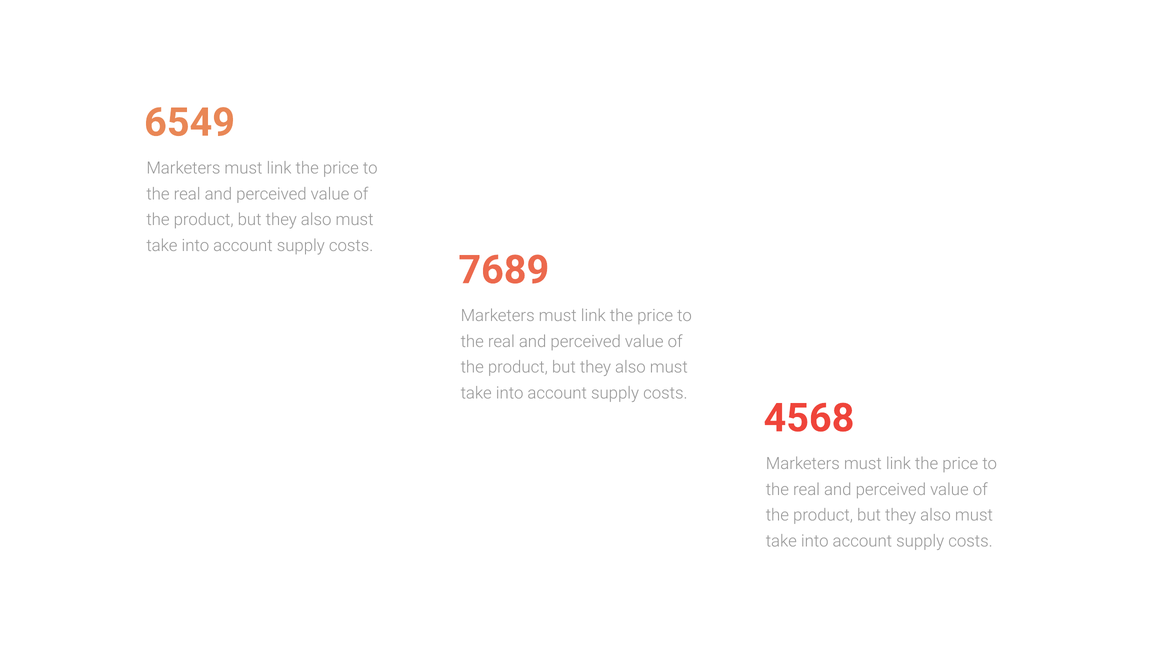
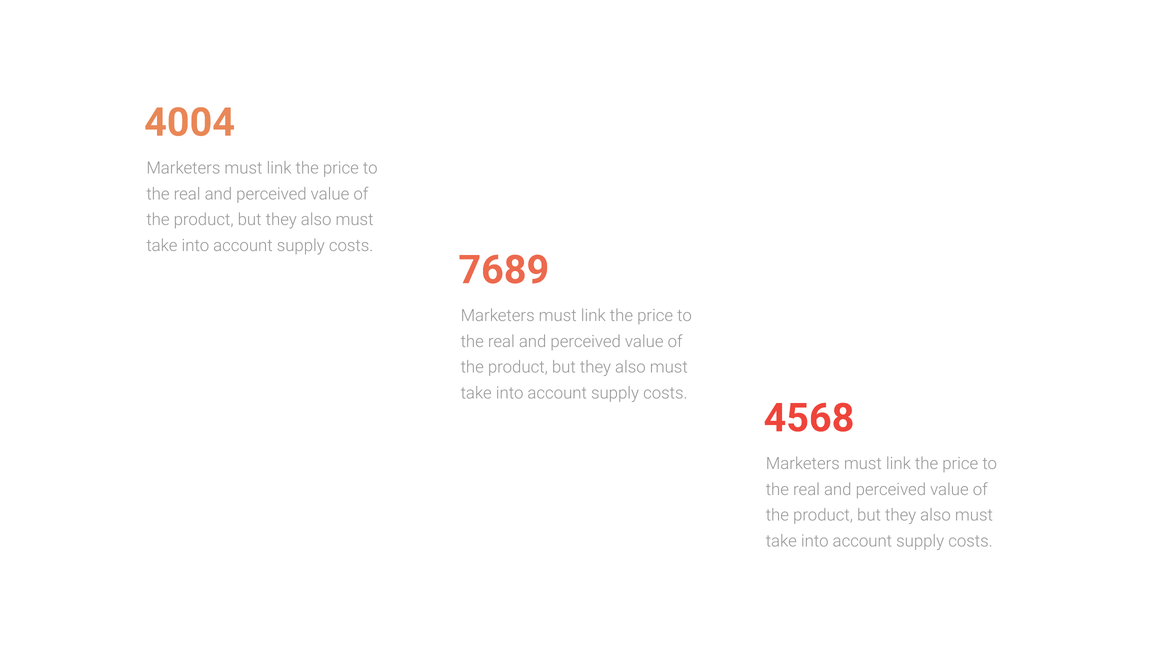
6549: 6549 -> 4004 (190, 123)
